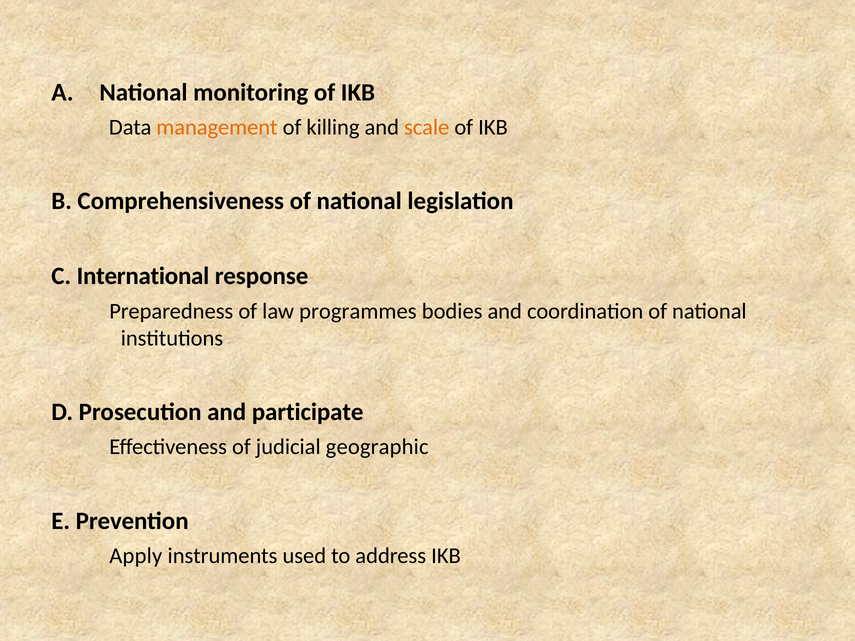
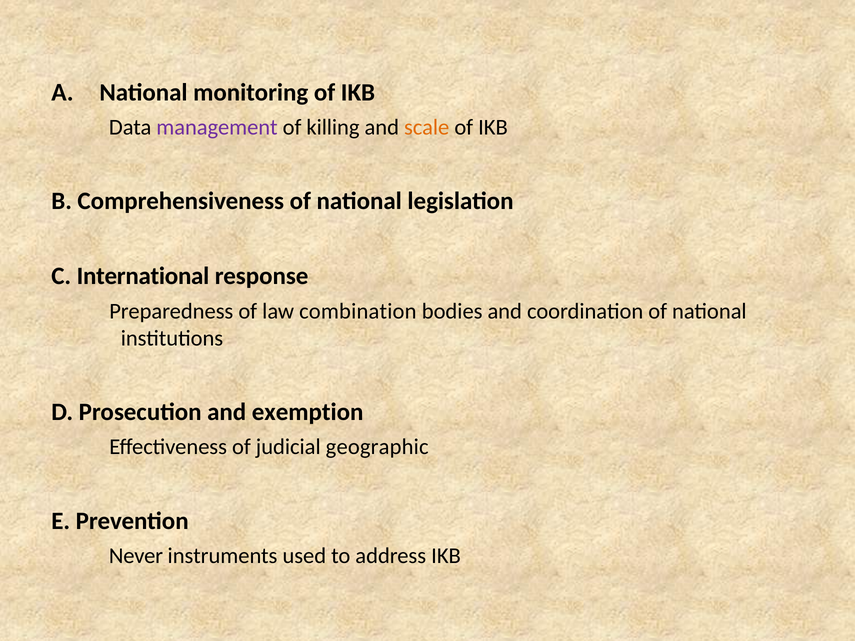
management colour: orange -> purple (217, 127)
programmes: programmes -> combination (358, 311)
participate: participate -> exemption (308, 412)
Apply: Apply -> Never (136, 556)
